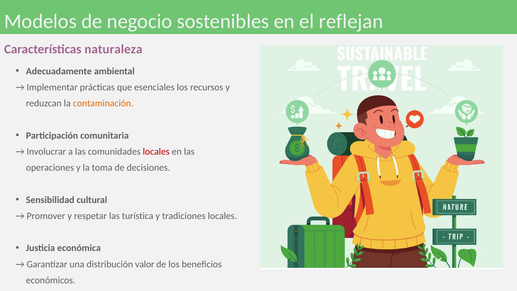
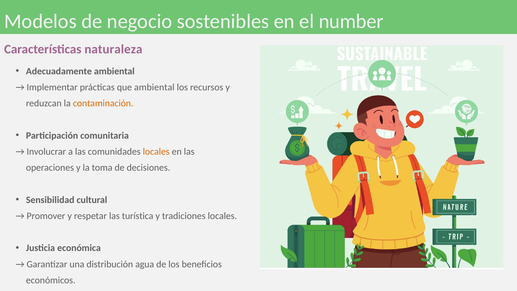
reflejan: reflejan -> number (351, 22)
que esenciales: esenciales -> ambiental (154, 87)
locales colour: red -> orange (156, 152)
valor: valor -> agua (145, 264)
